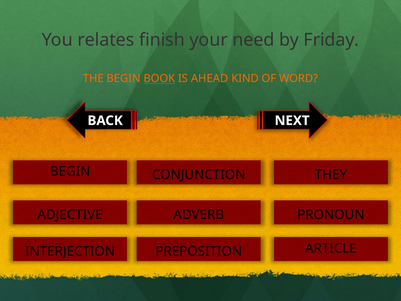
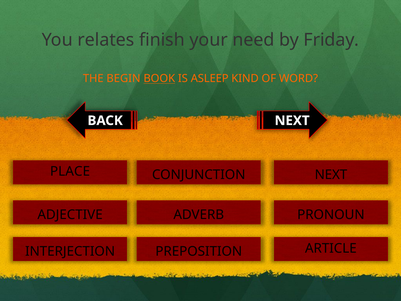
AHEAD: AHEAD -> ASLEEP (210, 78)
BEGIN: BEGIN -> PLACE (70, 171)
THEY: THEY -> NEXT (331, 174)
